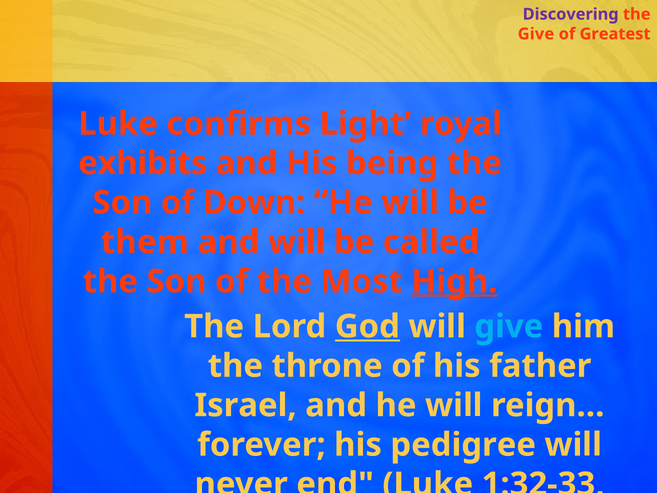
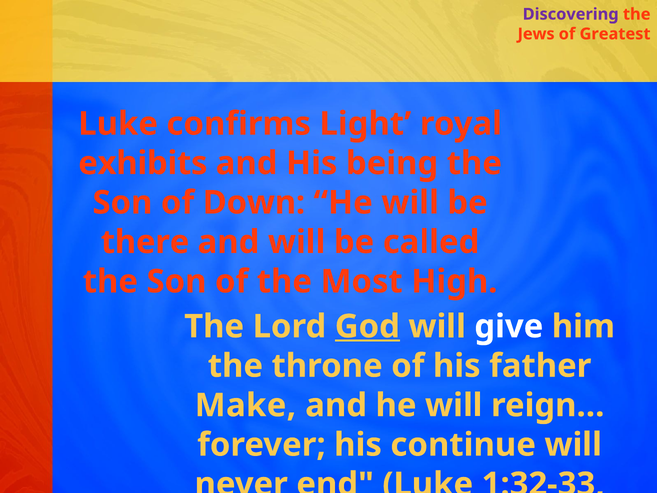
Give: Give -> Jews (536, 34)
them: them -> there (145, 242)
High underline: present -> none (454, 281)
give colour: light blue -> white (509, 326)
Israel: Israel -> Make (245, 405)
pedigree: pedigree -> continue (463, 445)
